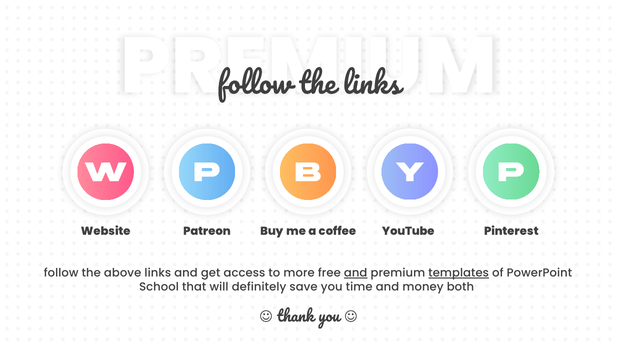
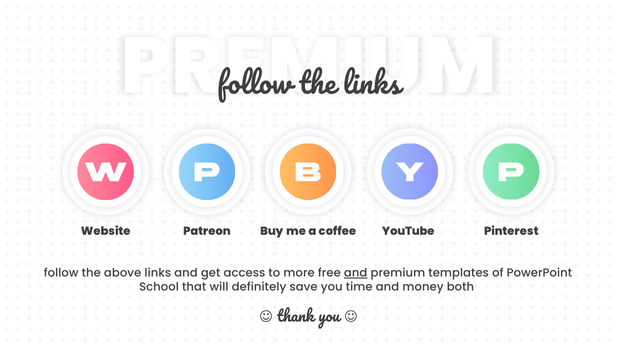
templates underline: present -> none (459, 273)
